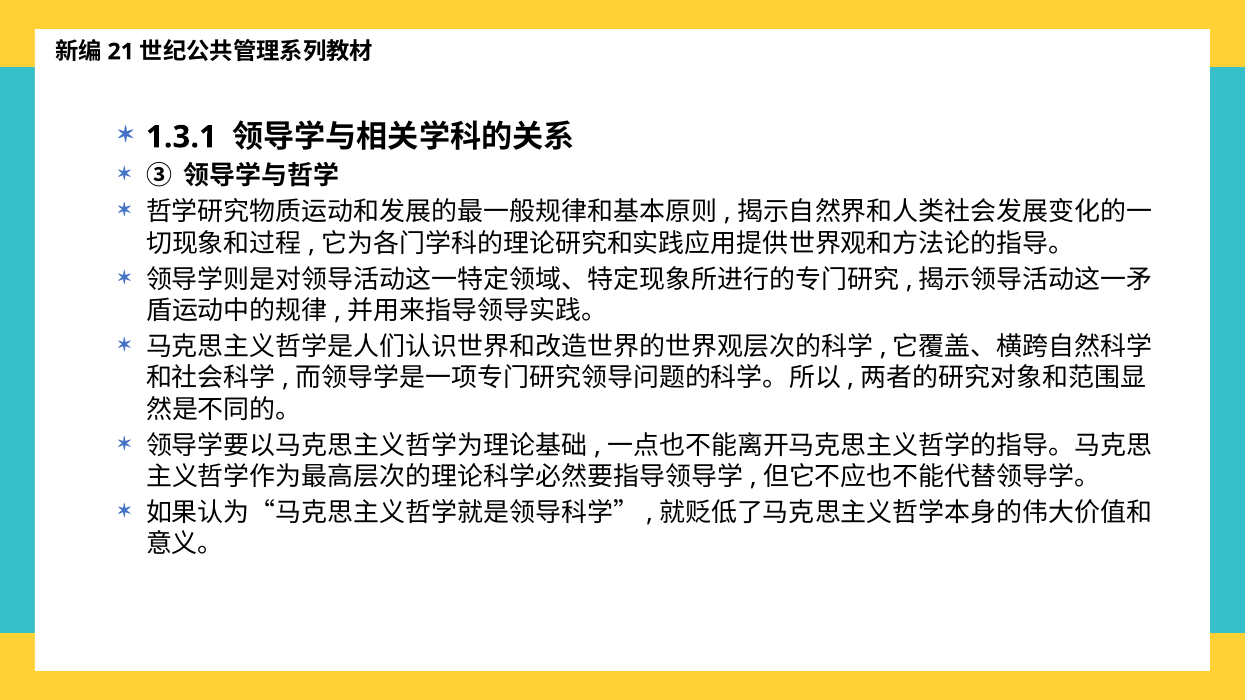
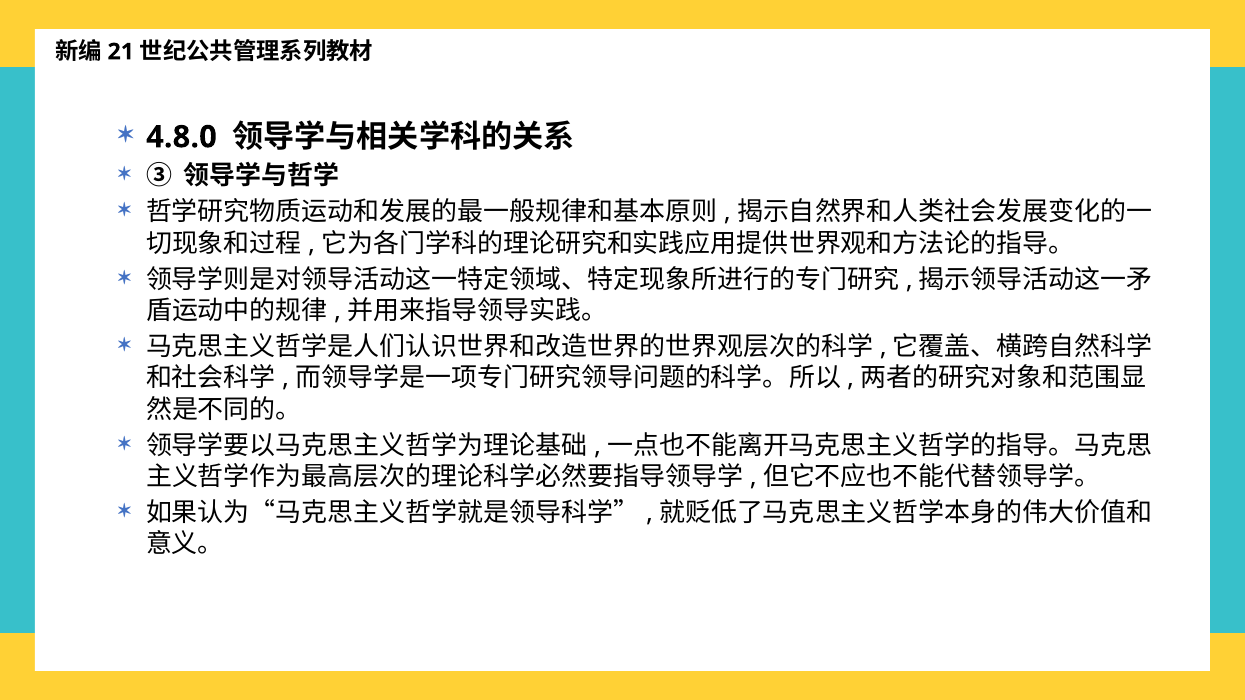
1.3.1: 1.3.1 -> 4.8.0 (181, 137)
